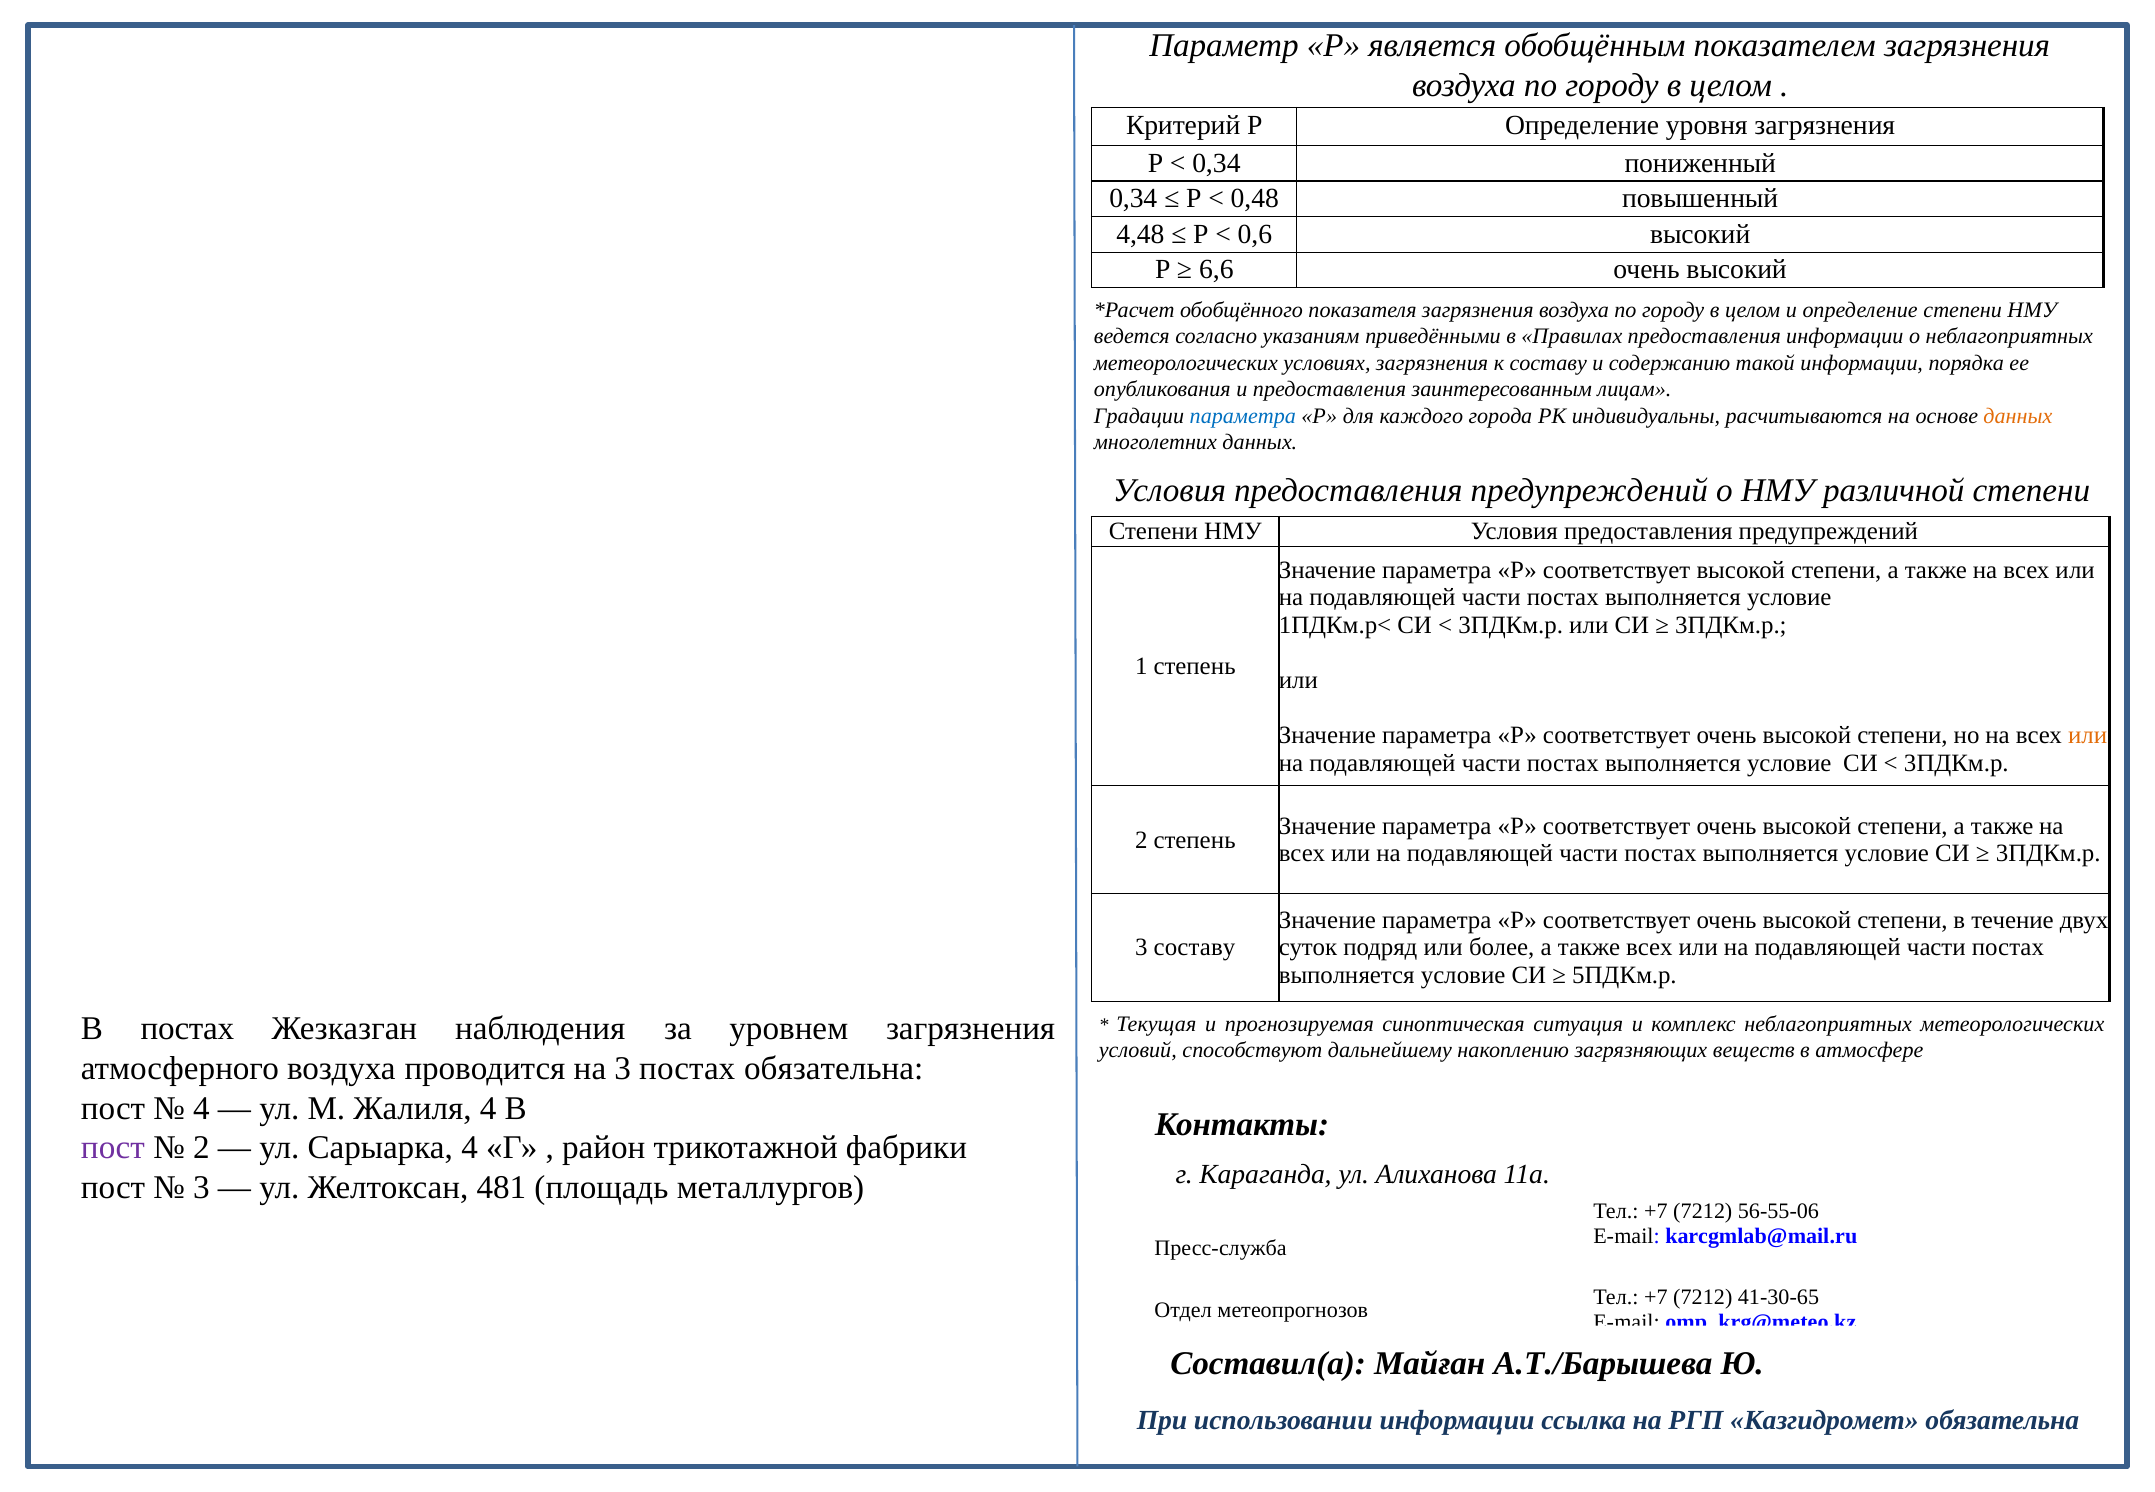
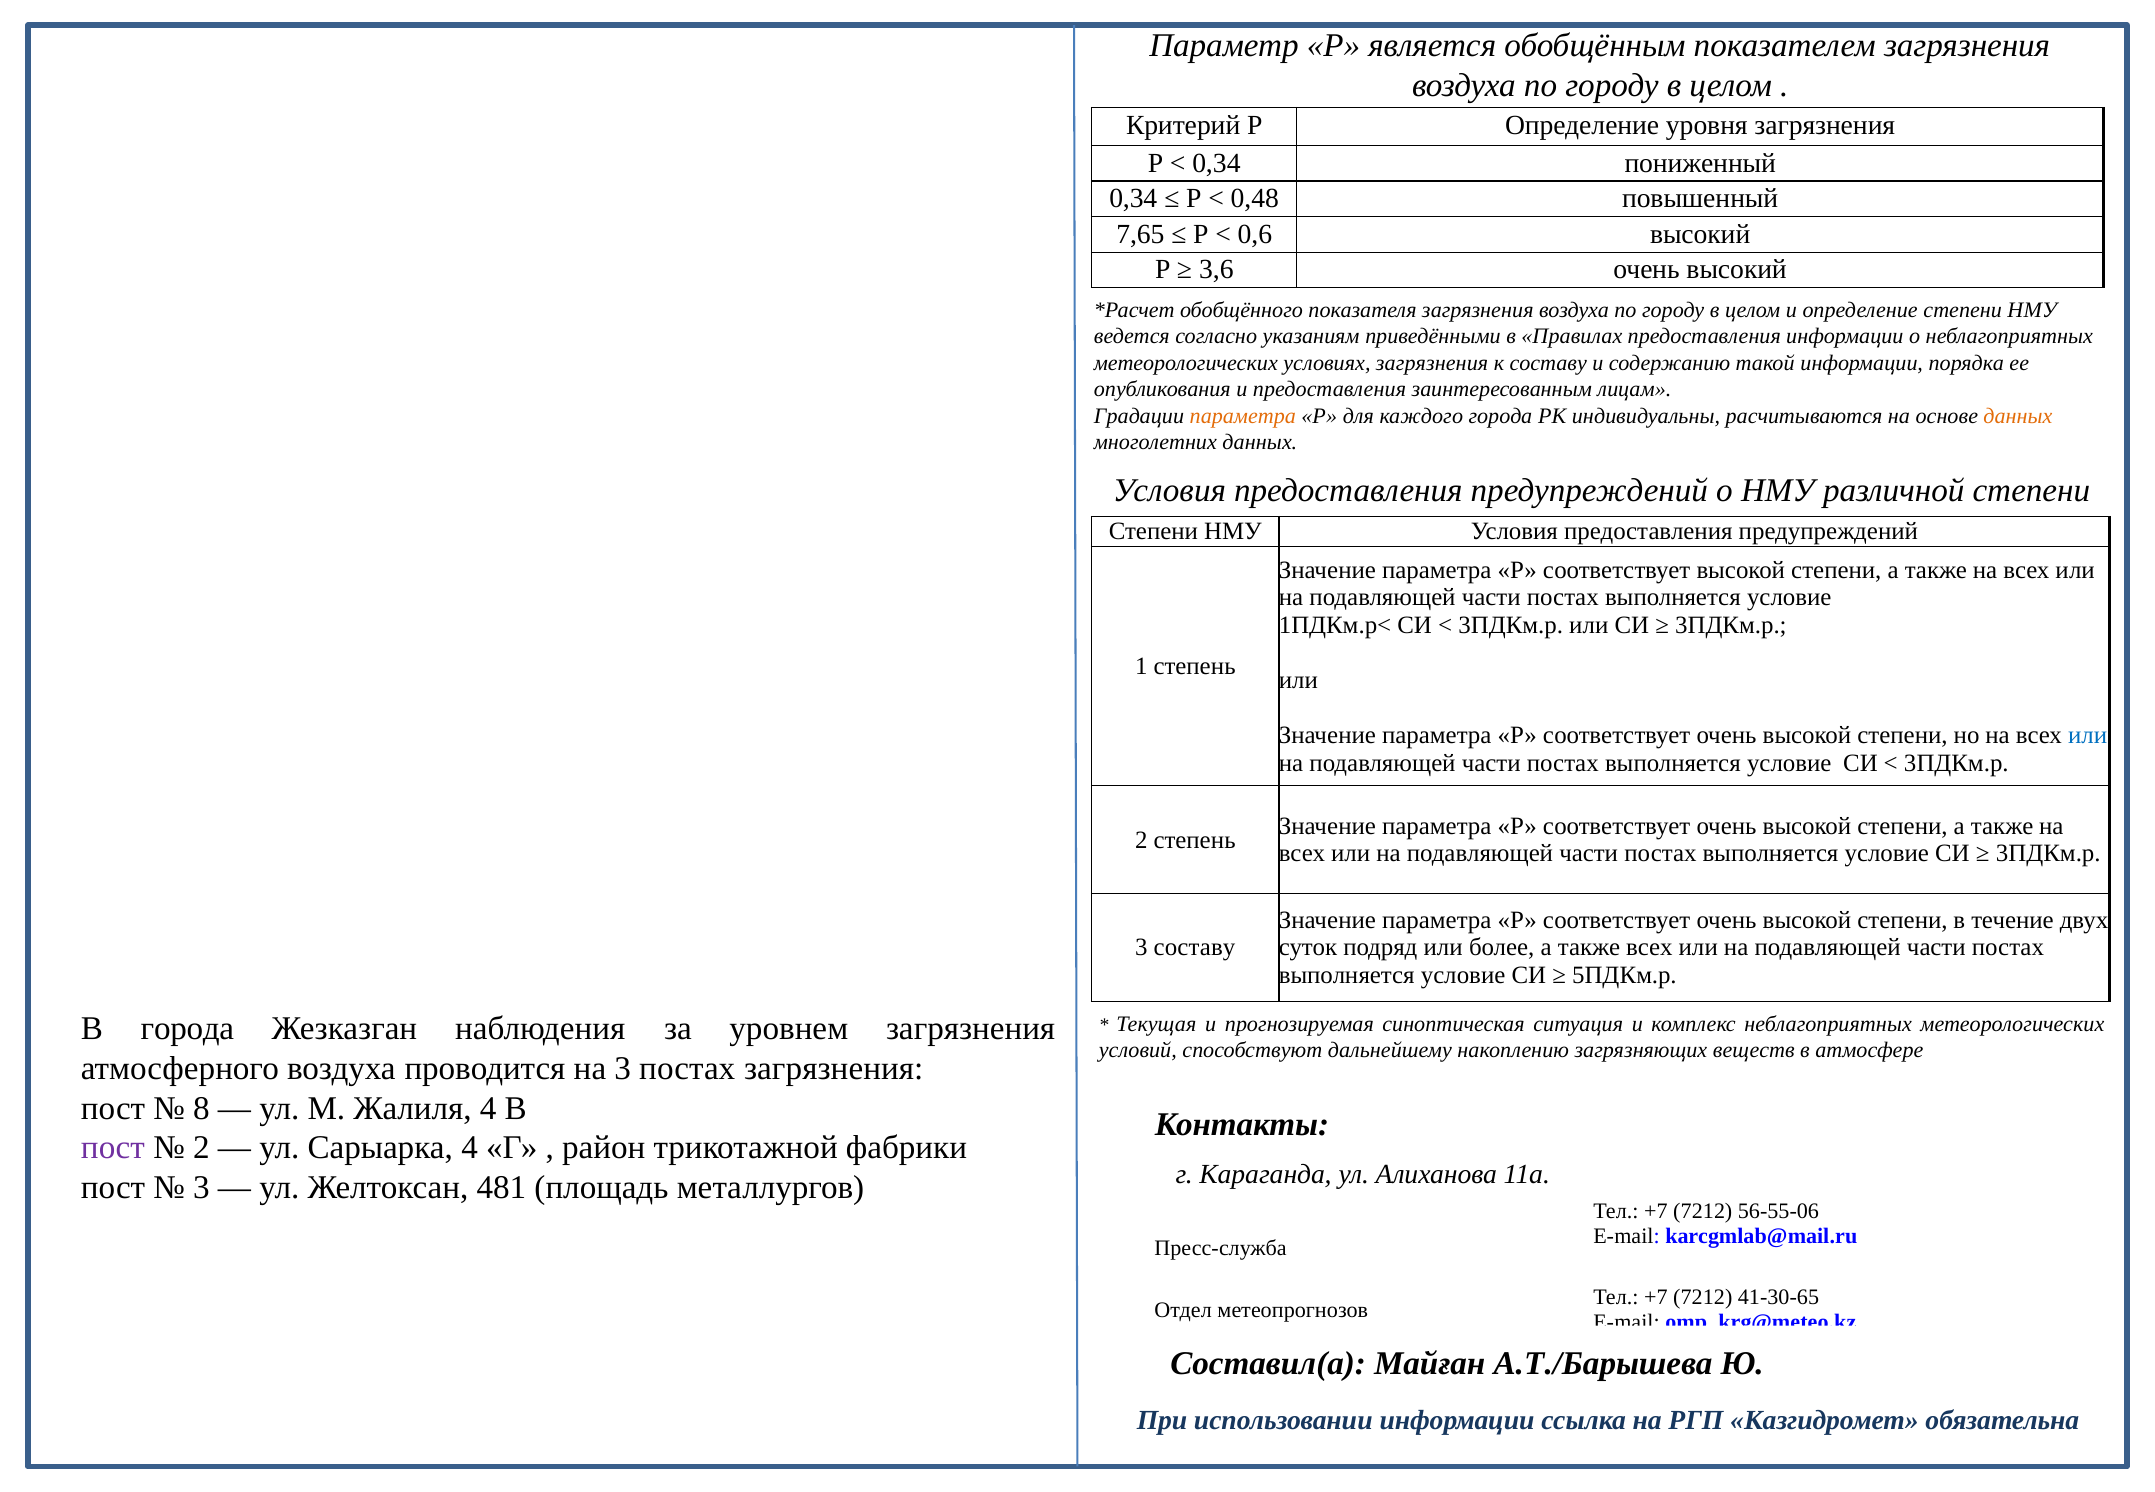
4,48: 4,48 -> 7,65 (1140, 234)
6,6: 6,6 -> 3,6 (1216, 270)
параметра colour: blue -> orange (1243, 416)
или colour: orange -> blue (2088, 735)
В постах: постах -> города (187, 1028)
постах обязательна: обязательна -> загрязнения (834, 1068)
4: 4 -> 8 (201, 1108)
